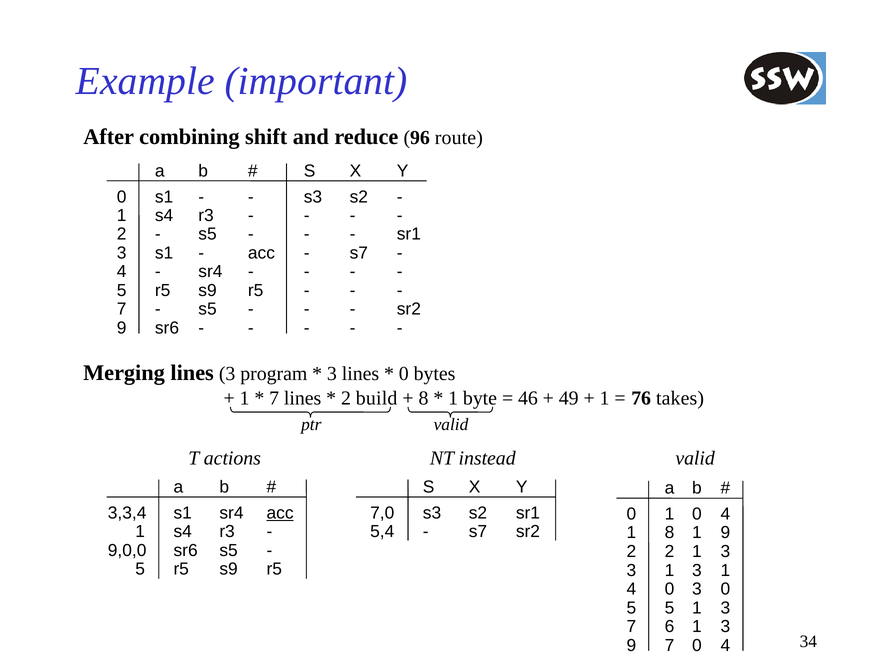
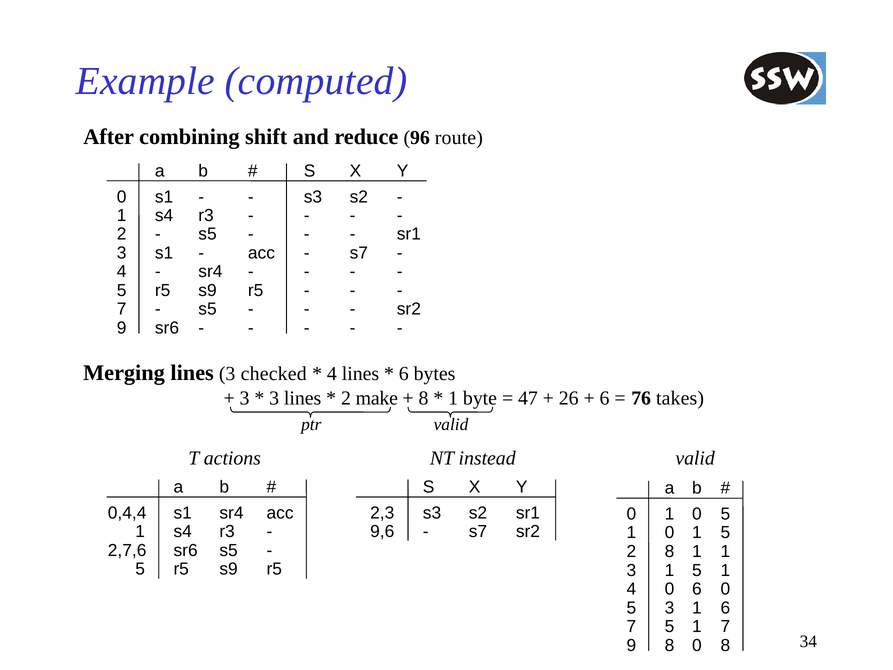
important: important -> computed (316, 81)
program: program -> checked (274, 374)
3: 3 -> 4 (332, 374)
0: 0 -> 6 (404, 374)
1: 1 -> 3 (245, 398)
7: 7 -> 3 (274, 398)
build: build -> make (377, 398)
46: 46 -> 47 (528, 398)
49: 49 -> 26 (569, 398)
1: 1 -> 6 (605, 398)
3,3,4: 3,3,4 -> 0,4,4 (127, 513)
acc underline: present -> none (280, 513)
7,0: 7,0 -> 2,3 (382, 513)
1 0 4: 4 -> 5 (725, 514)
5,4: 5,4 -> 9,6 (382, 531)
8: 8 -> 0 (670, 533)
9: 9 -> 5 (725, 533)
9,0,0: 9,0,0 -> 2,7,6 (127, 550)
2 2: 2 -> 8 (670, 551)
3: 3 -> 1 (725, 551)
3 1 3: 3 -> 5 (697, 570)
0 3: 3 -> 6 (697, 589)
5 5: 5 -> 3 (670, 608)
3: 3 -> 6 (725, 608)
7 6: 6 -> 5 (670, 626)
3: 3 -> 7 (725, 626)
9 7: 7 -> 8 (670, 645)
4: 4 -> 8 (725, 645)
